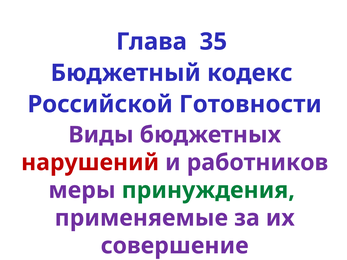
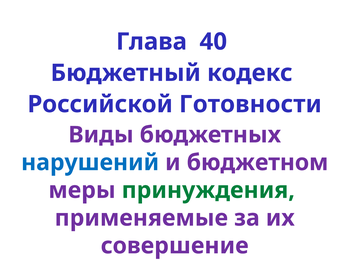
35: 35 -> 40 (213, 42)
нарушений colour: red -> blue (90, 163)
работников: работников -> бюджетном (258, 163)
